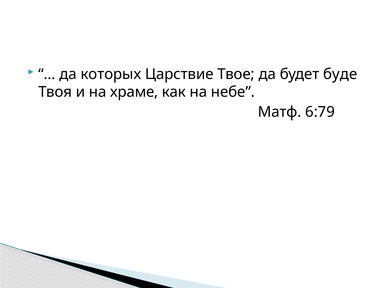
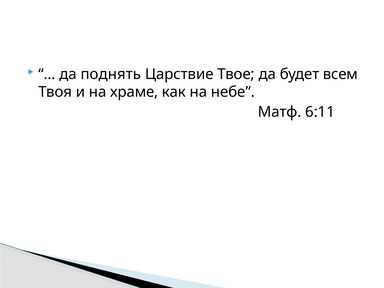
которых: которых -> поднять (111, 74)
буде: буде -> всем (340, 74)
6:79: 6:79 -> 6:11 (320, 112)
